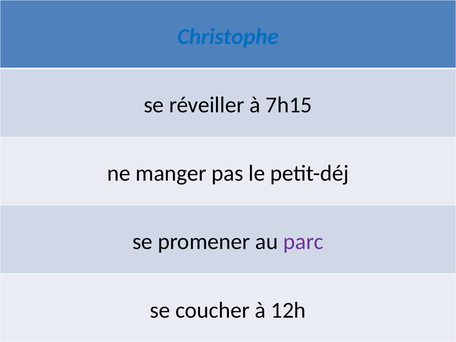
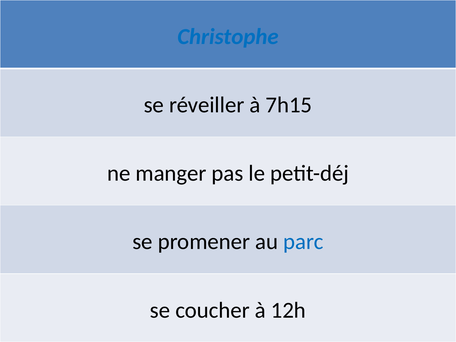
parc colour: purple -> blue (303, 242)
